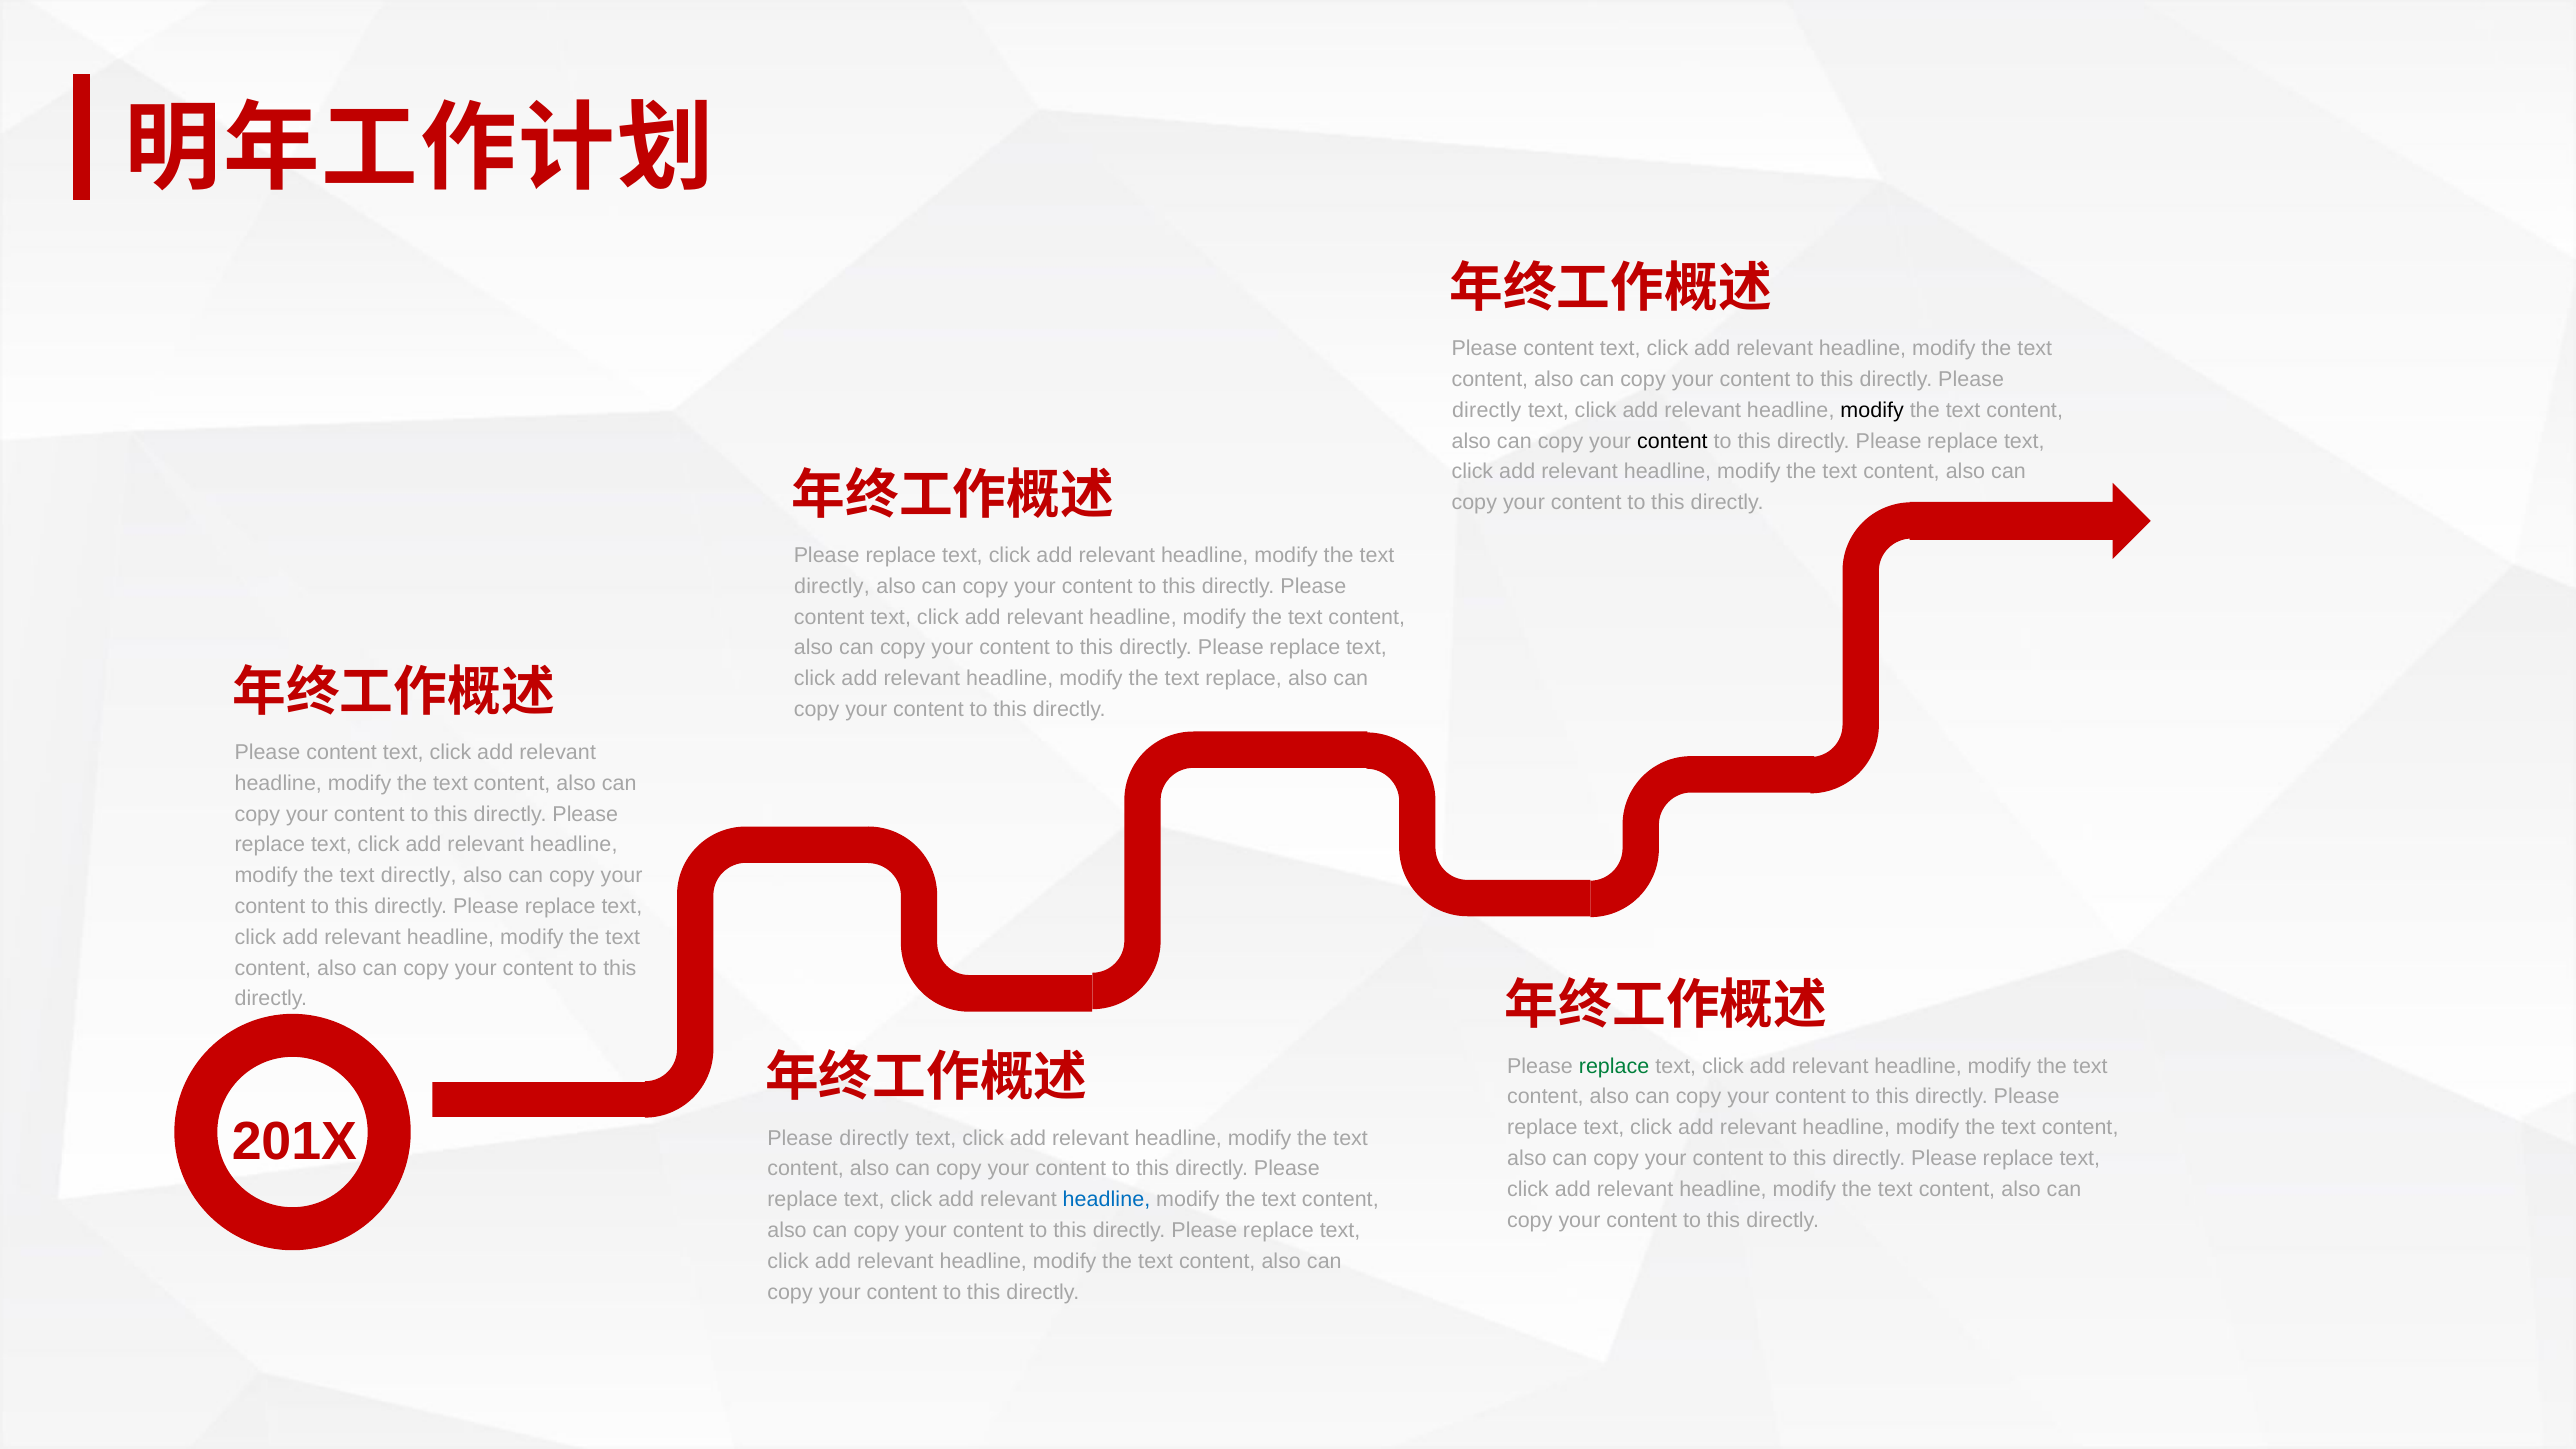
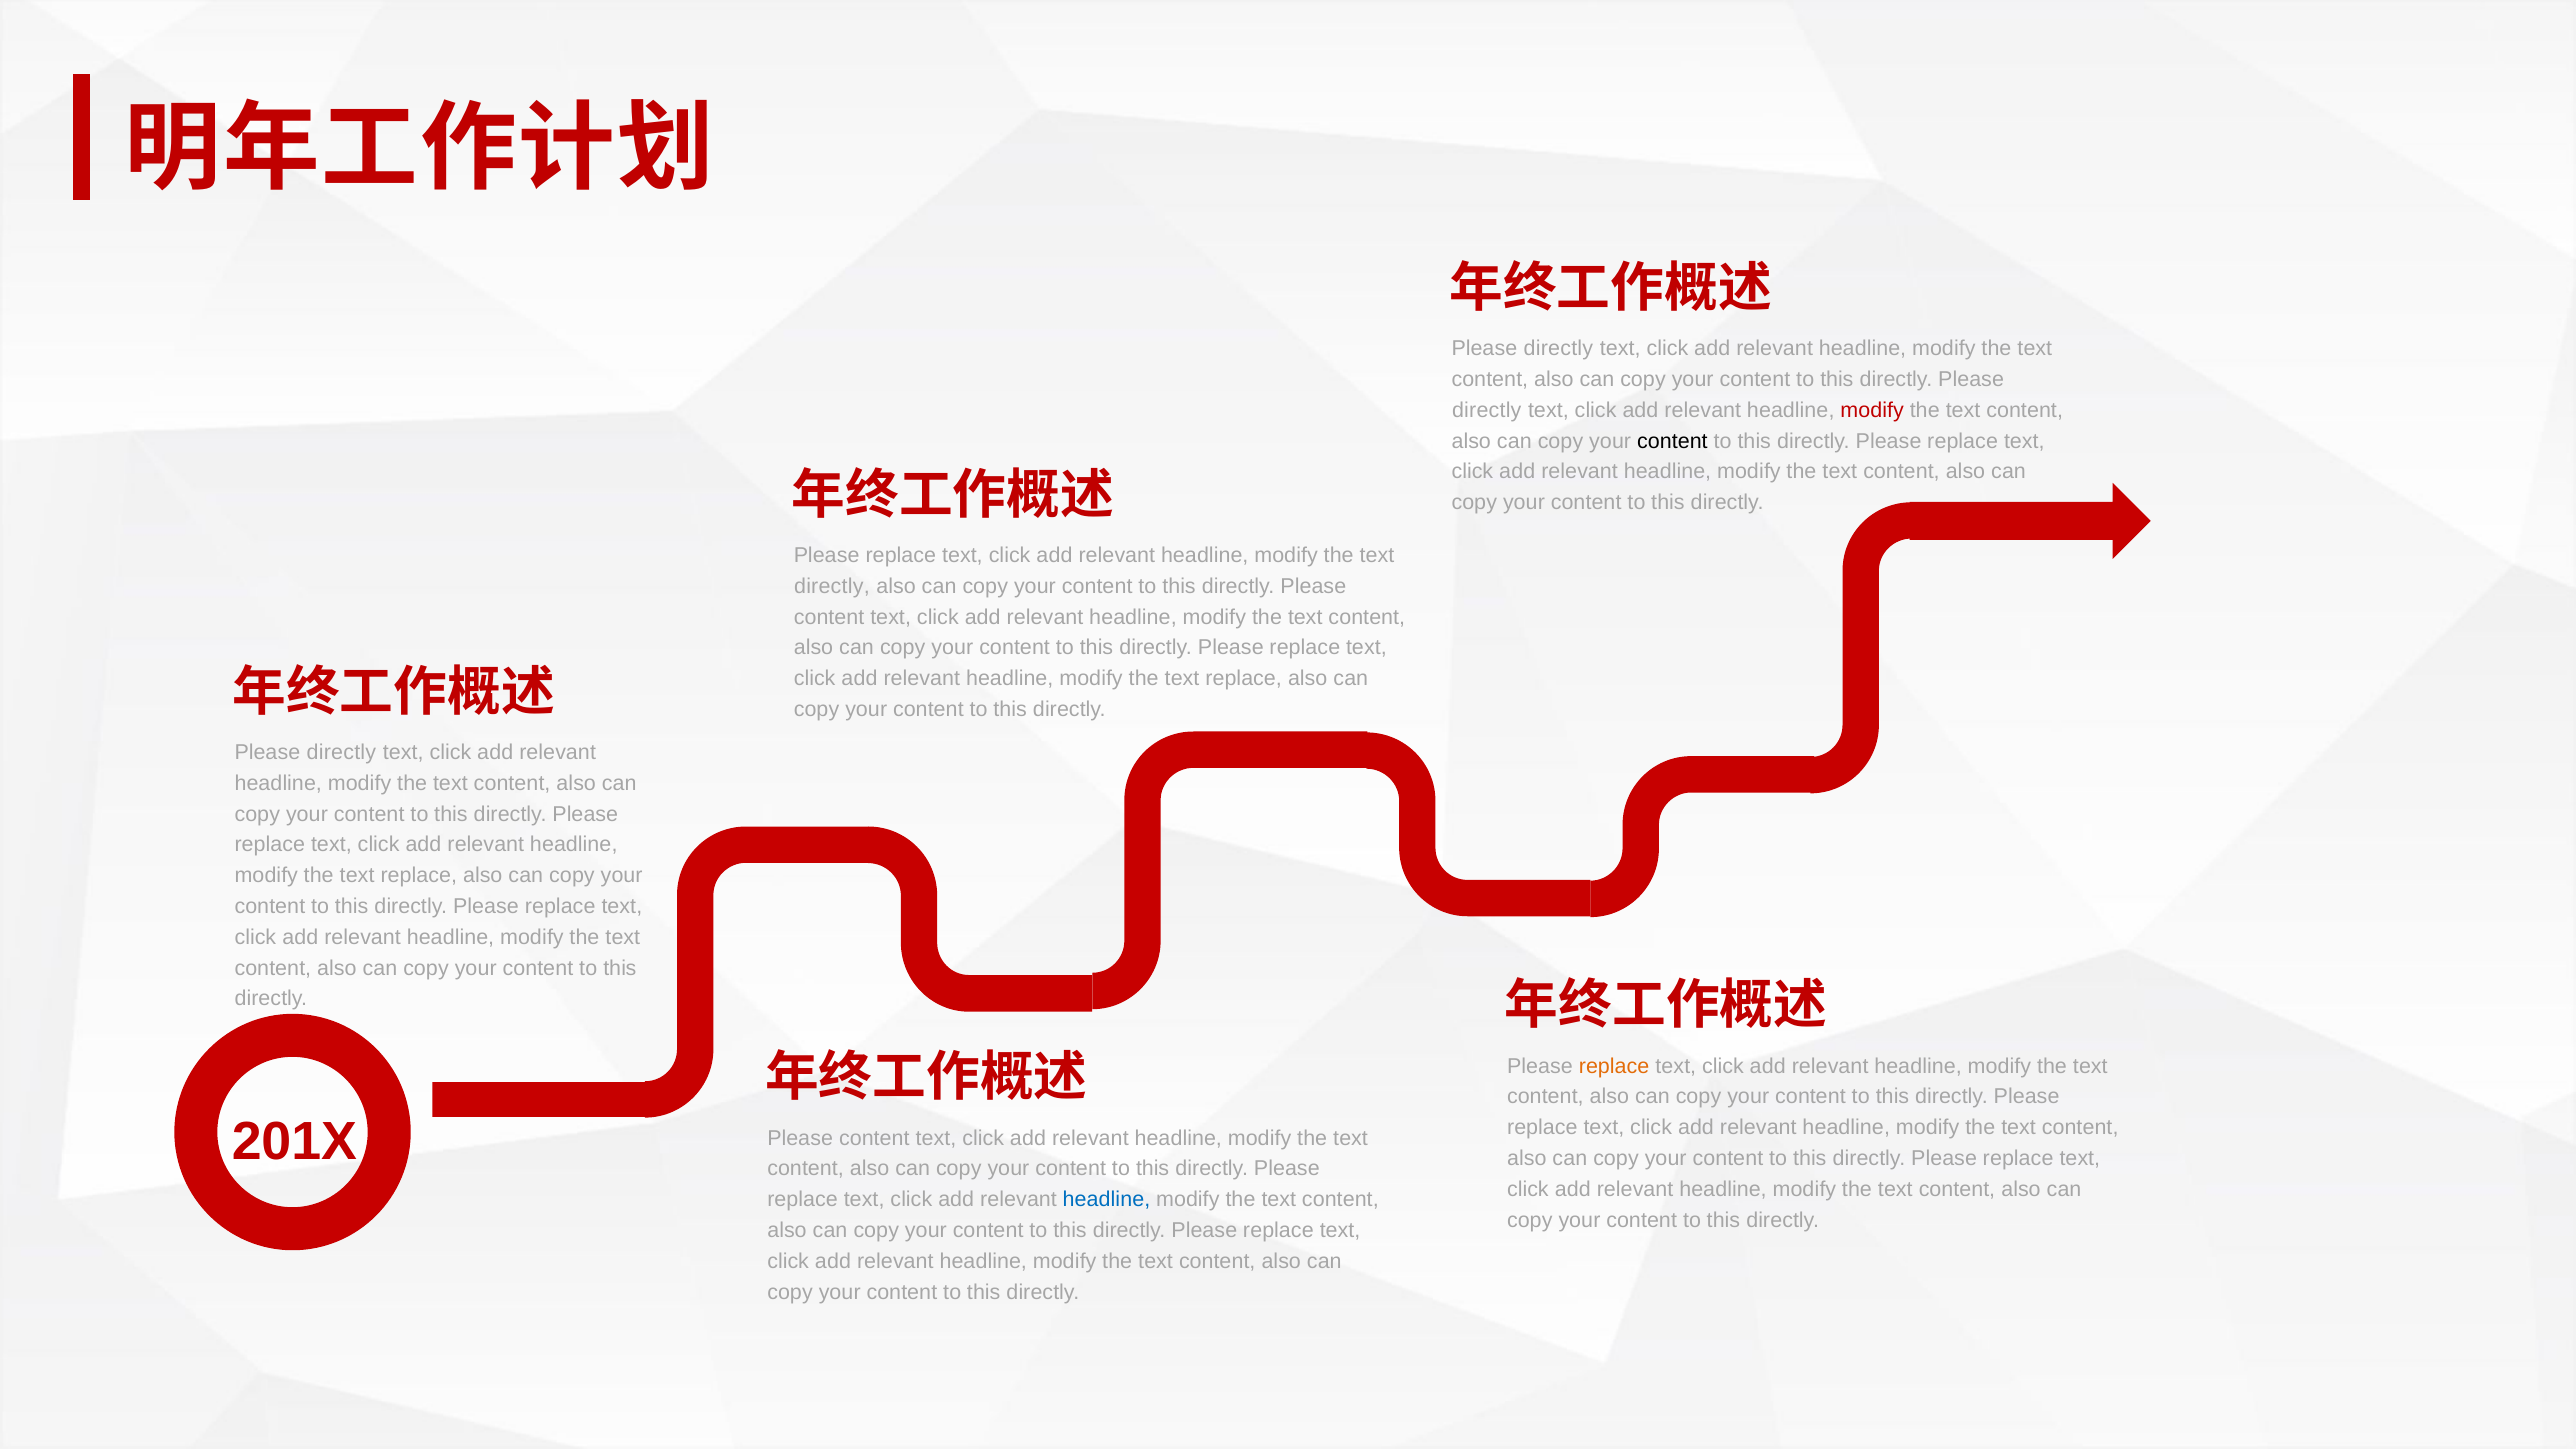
content: content -> directly (1558, 349)
modify colour: black -> red (1872, 410)
content: content -> directly (341, 752)
directly: directly -> replace (419, 876)
replace colour: green -> orange (1614, 1066)
directly: directly -> content (874, 1138)
